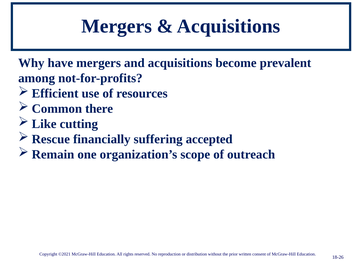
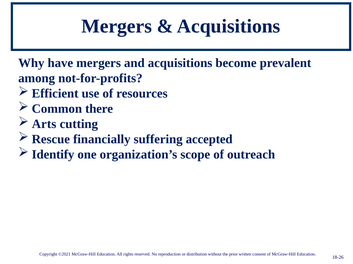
Like: Like -> Arts (44, 124)
Remain: Remain -> Identify (53, 155)
